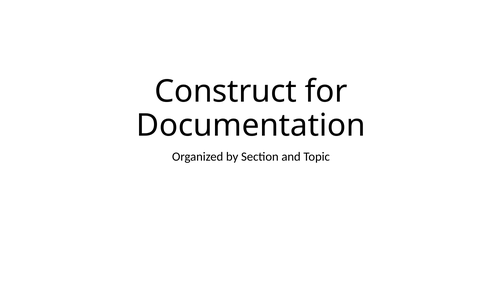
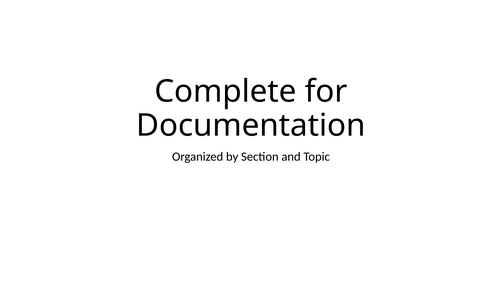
Construct: Construct -> Complete (226, 92)
